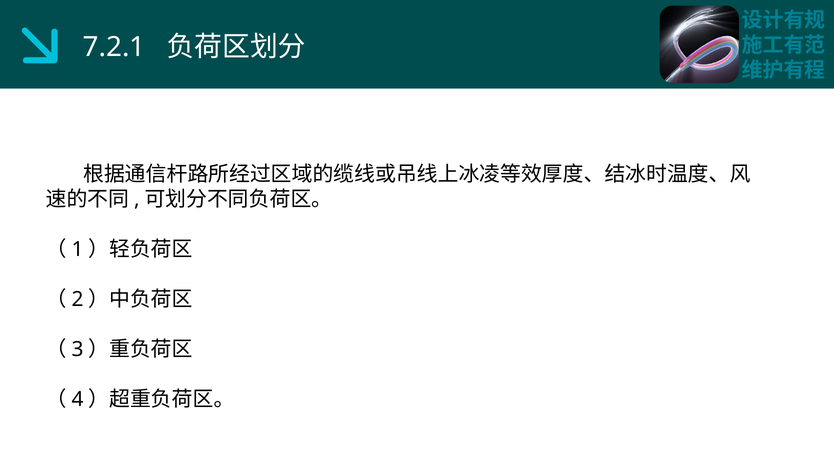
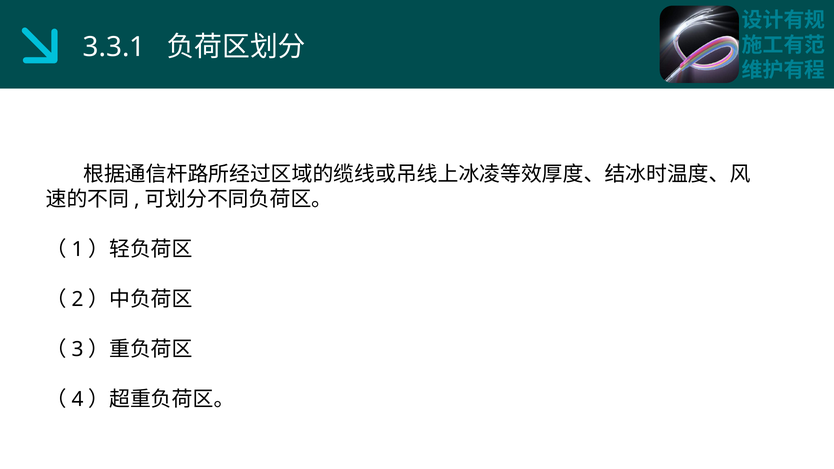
7.2.1: 7.2.1 -> 3.3.1 (114, 47)
